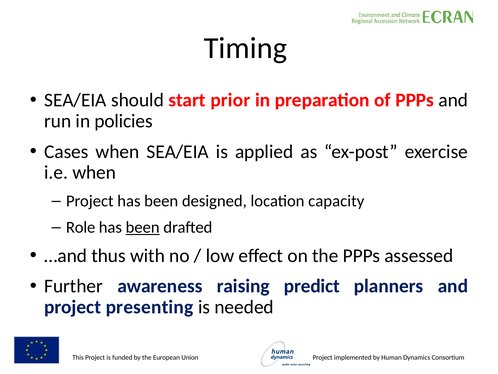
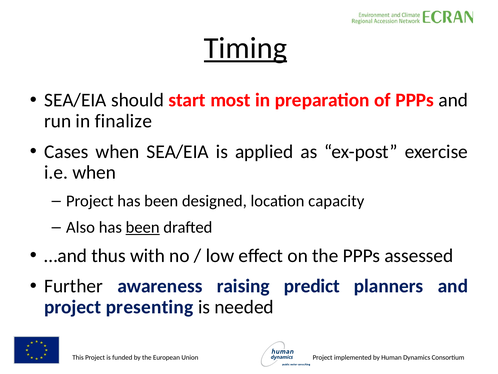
Timing underline: none -> present (246, 48)
prior: prior -> most (230, 100)
policies: policies -> finalize (123, 121)
Role: Role -> Also (80, 227)
